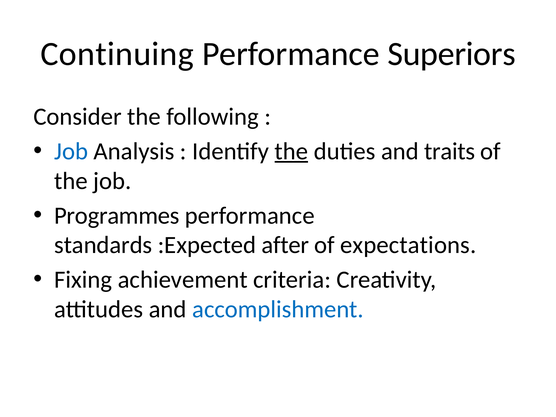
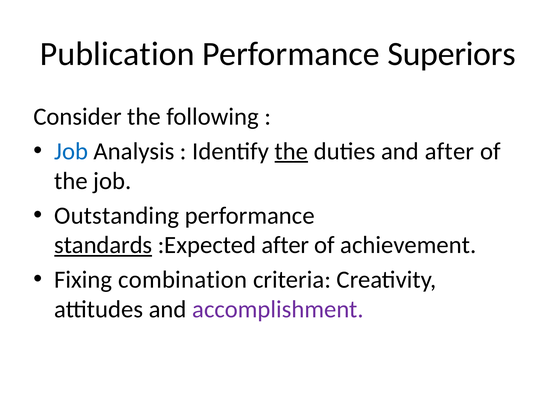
Continuing: Continuing -> Publication (117, 54)
and traits: traits -> after (449, 151)
Programmes: Programmes -> Outstanding (117, 216)
standards underline: none -> present (103, 245)
expectations: expectations -> achievement (408, 245)
achievement: achievement -> combination (183, 280)
accomplishment colour: blue -> purple (278, 309)
